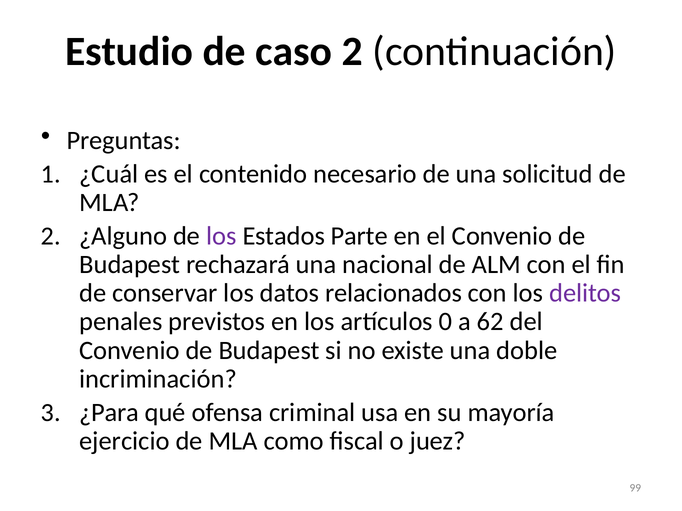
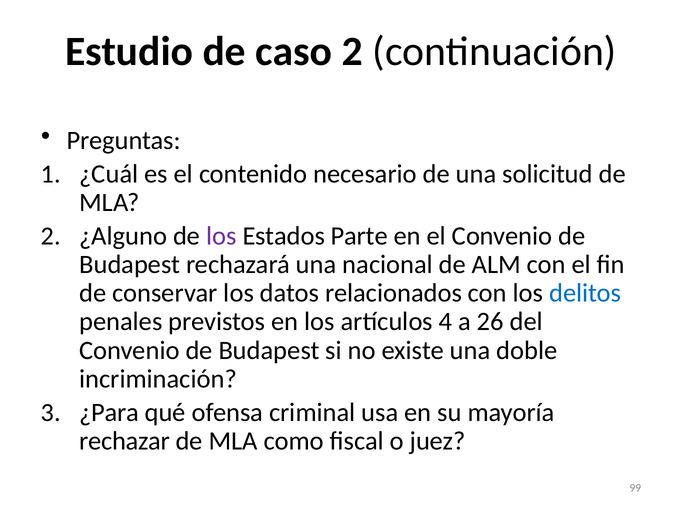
delitos colour: purple -> blue (585, 293)
0: 0 -> 4 (446, 322)
62: 62 -> 26 (490, 322)
ejercicio: ejercicio -> rechazar (125, 441)
